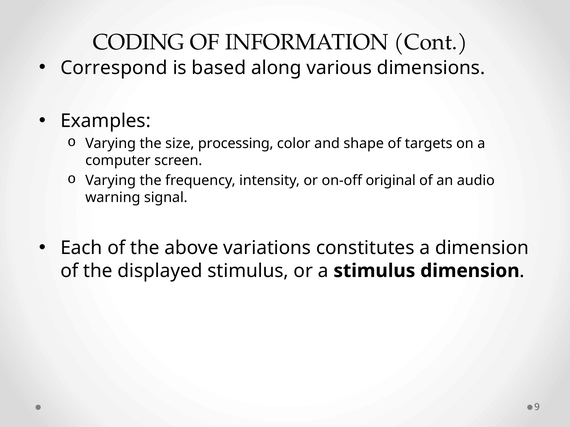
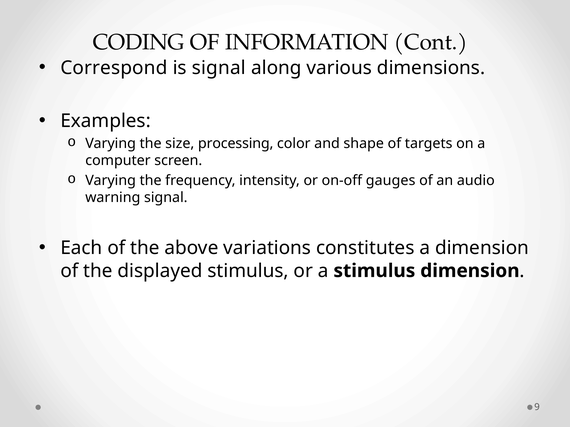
is based: based -> signal (219, 68)
original: original -> gauges (391, 181)
